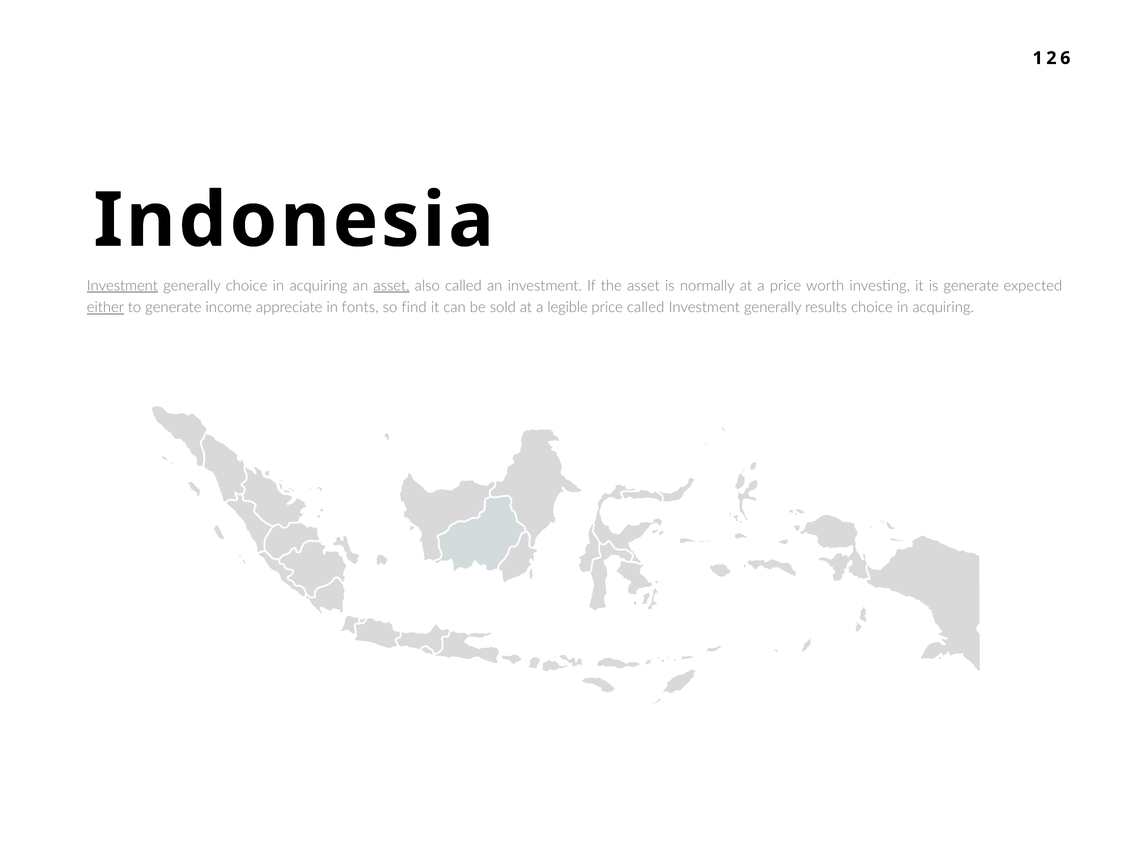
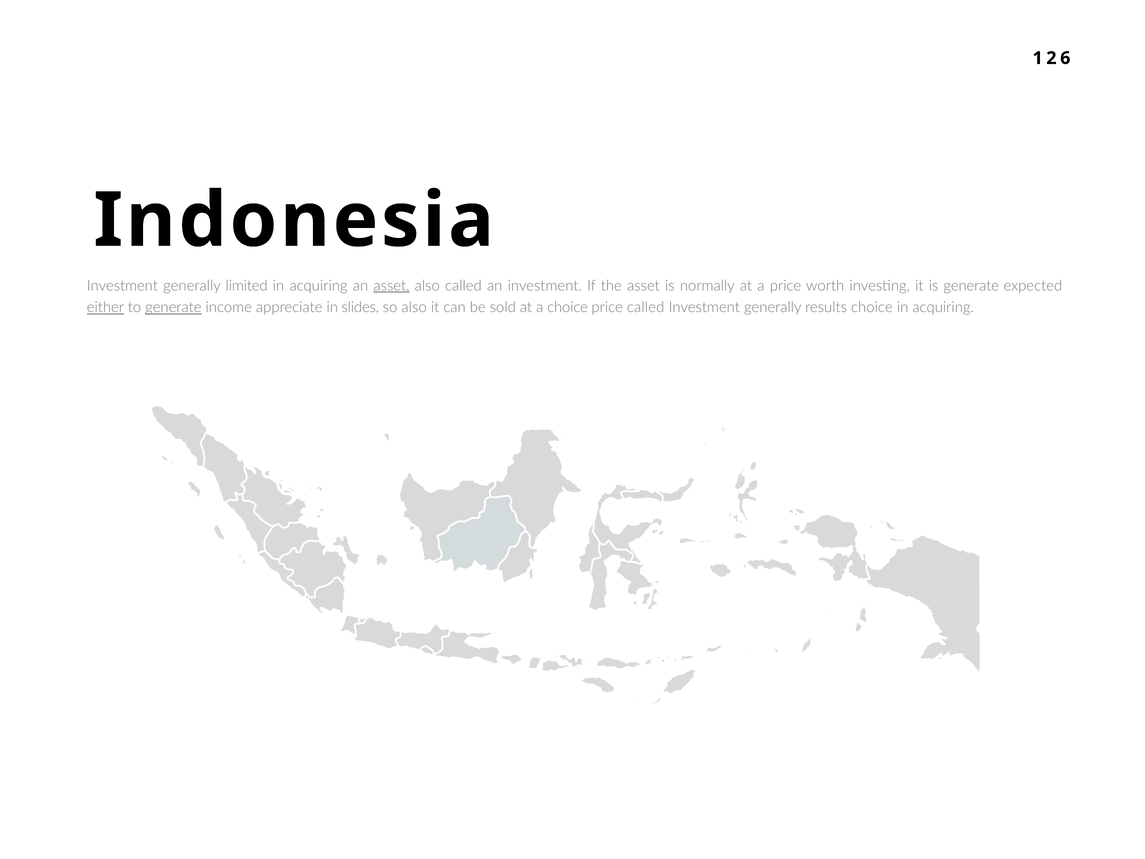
Investment underline: present -> none (122, 286)
generally choice: choice -> limited (247, 286)
generate underline: none -> present (173, 307)
fonts: fonts -> slides (360, 307)
so find: find -> also (414, 307)
a legible: legible -> choice (568, 307)
